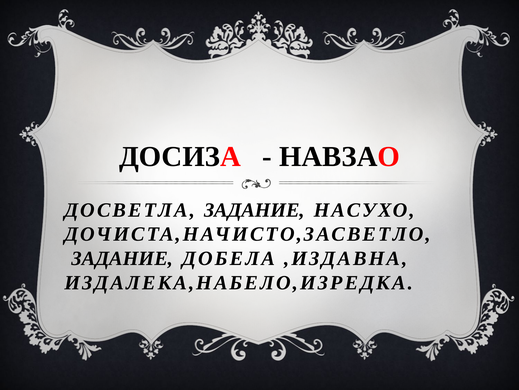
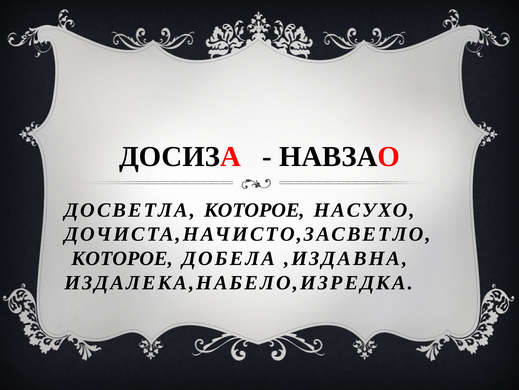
ДОСВЕТЛА ЗАДАНИЕ: ЗАДАНИЕ -> КОТОРОЕ (254, 210)
ЗАДАНИЕ: ЗАДАНИЕ -> КОТОРОЕ (122, 258)
